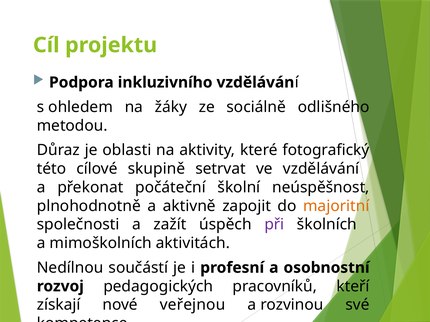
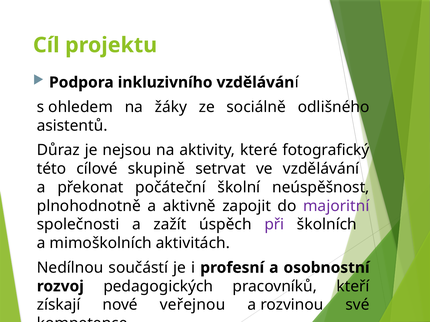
metodou: metodou -> asistentů (72, 126)
oblasti: oblasti -> nejsou (127, 150)
majoritní colour: orange -> purple (336, 206)
